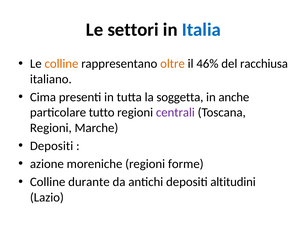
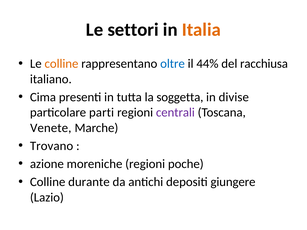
Italia colour: blue -> orange (201, 30)
oltre colour: orange -> blue (173, 64)
46%: 46% -> 44% (207, 64)
anche: anche -> divise (234, 97)
tutto: tutto -> parti (102, 113)
Regioni: Regioni -> Venete (51, 128)
Depositi: Depositi -> Trovano (52, 146)
forme: forme -> poche (186, 164)
altitudini: altitudini -> giungere (233, 182)
